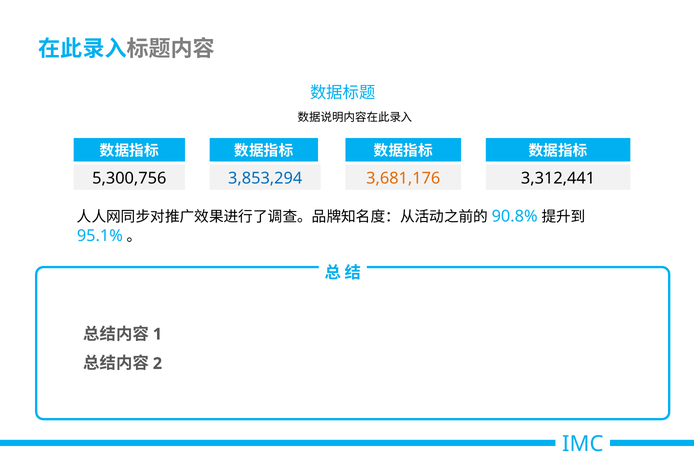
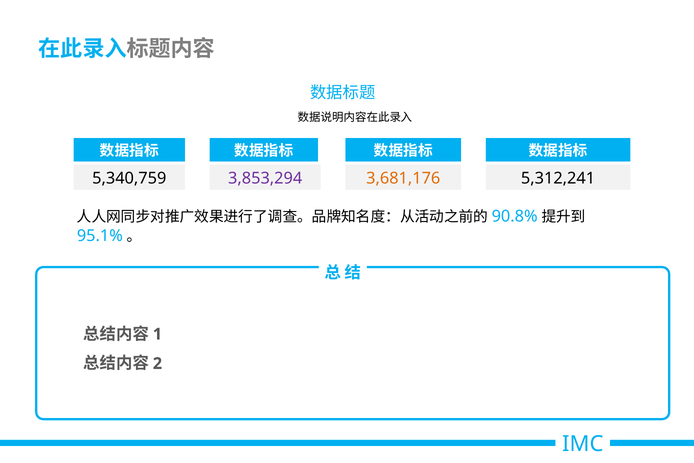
5,300,756: 5,300,756 -> 5,340,759 (129, 178)
3,853,294 colour: blue -> purple (265, 178)
3,312,441: 3,312,441 -> 5,312,241 (558, 178)
